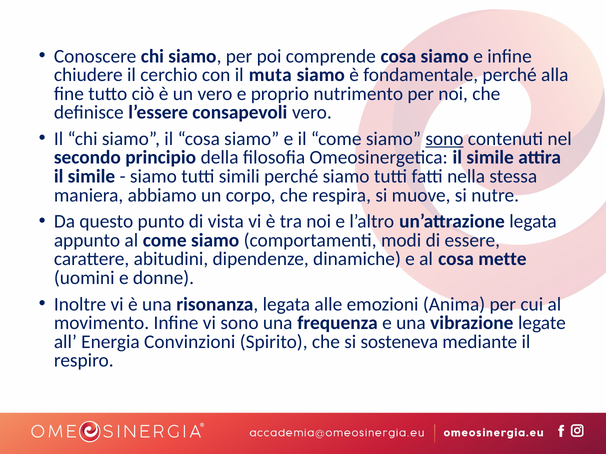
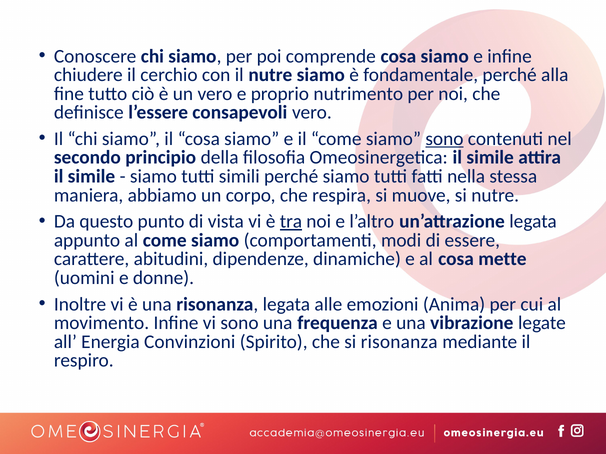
il muta: muta -> nutre (270, 75)
tra underline: none -> present (291, 222)
si sosteneva: sosteneva -> risonanza (399, 342)
